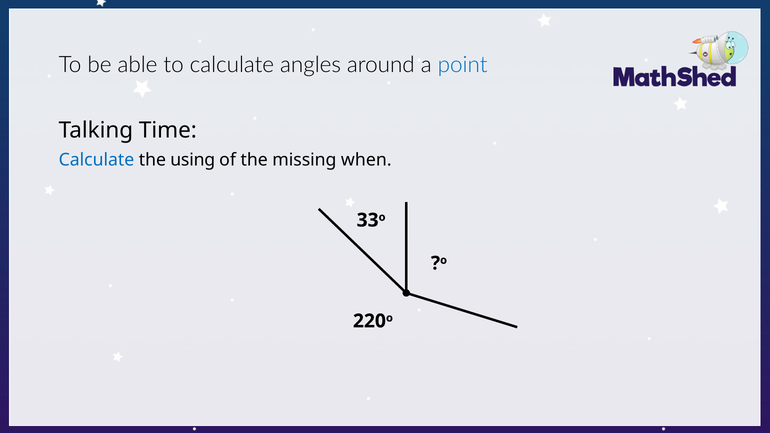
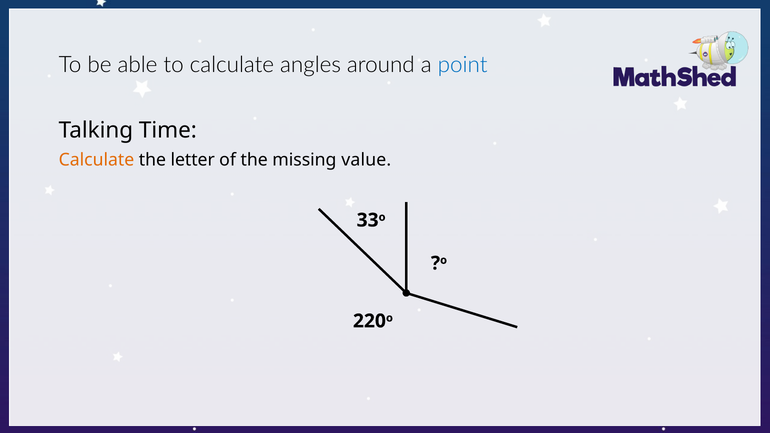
Calculate colour: blue -> orange (96, 160)
using: using -> letter (193, 160)
when: when -> value (366, 160)
